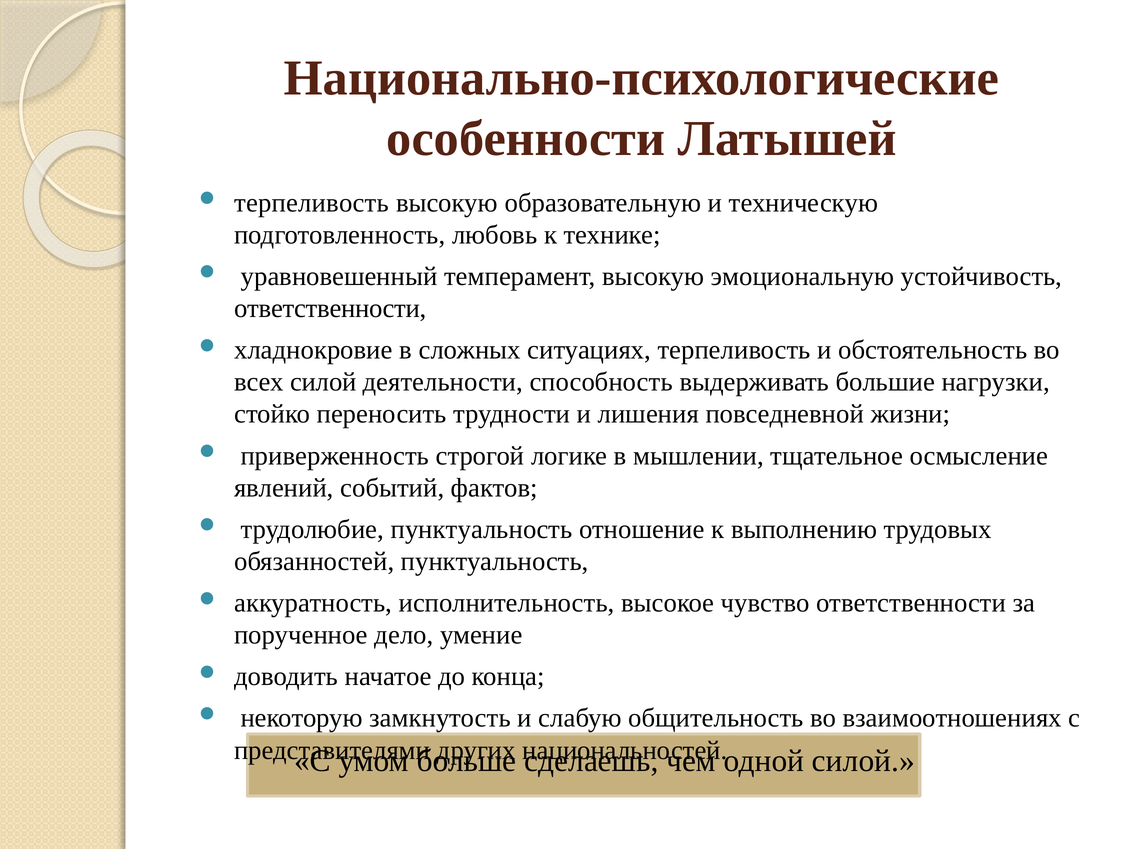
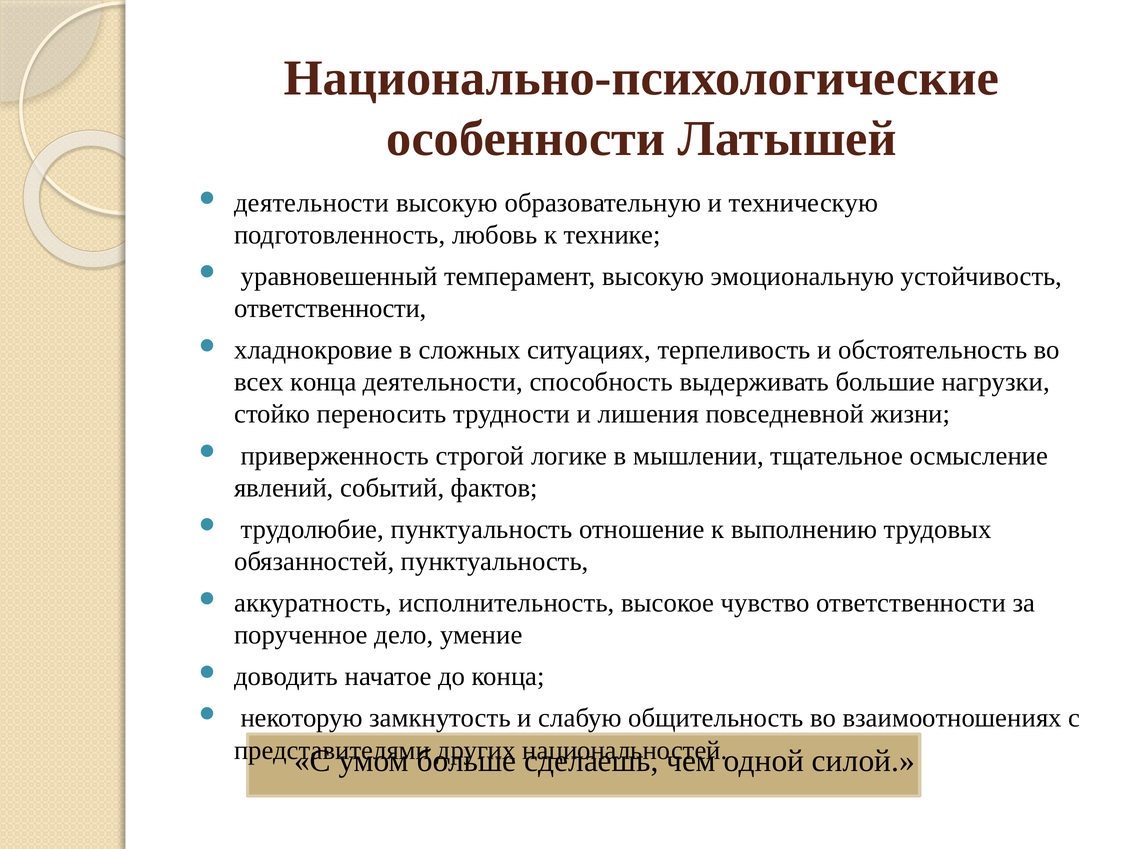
терпеливость: терпеливость -> деятельности (312, 203)
всех силой: силой -> конца (323, 382)
